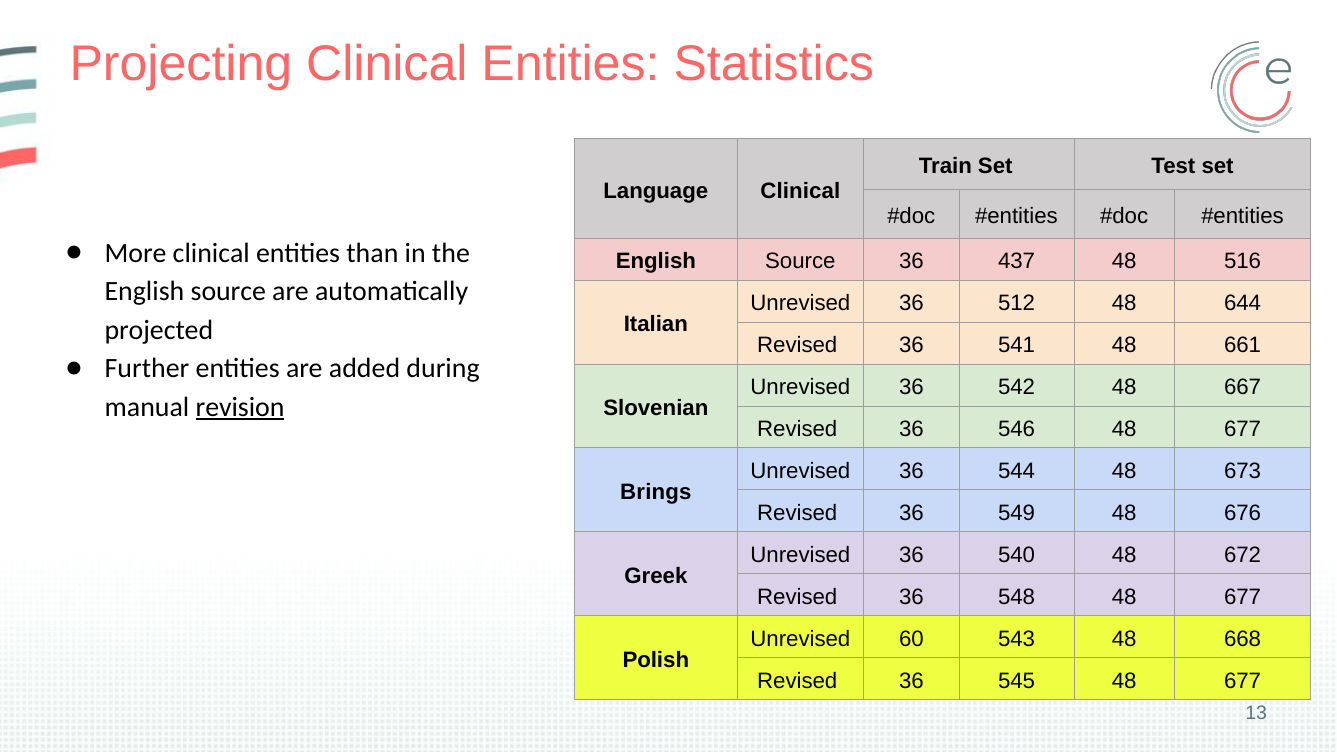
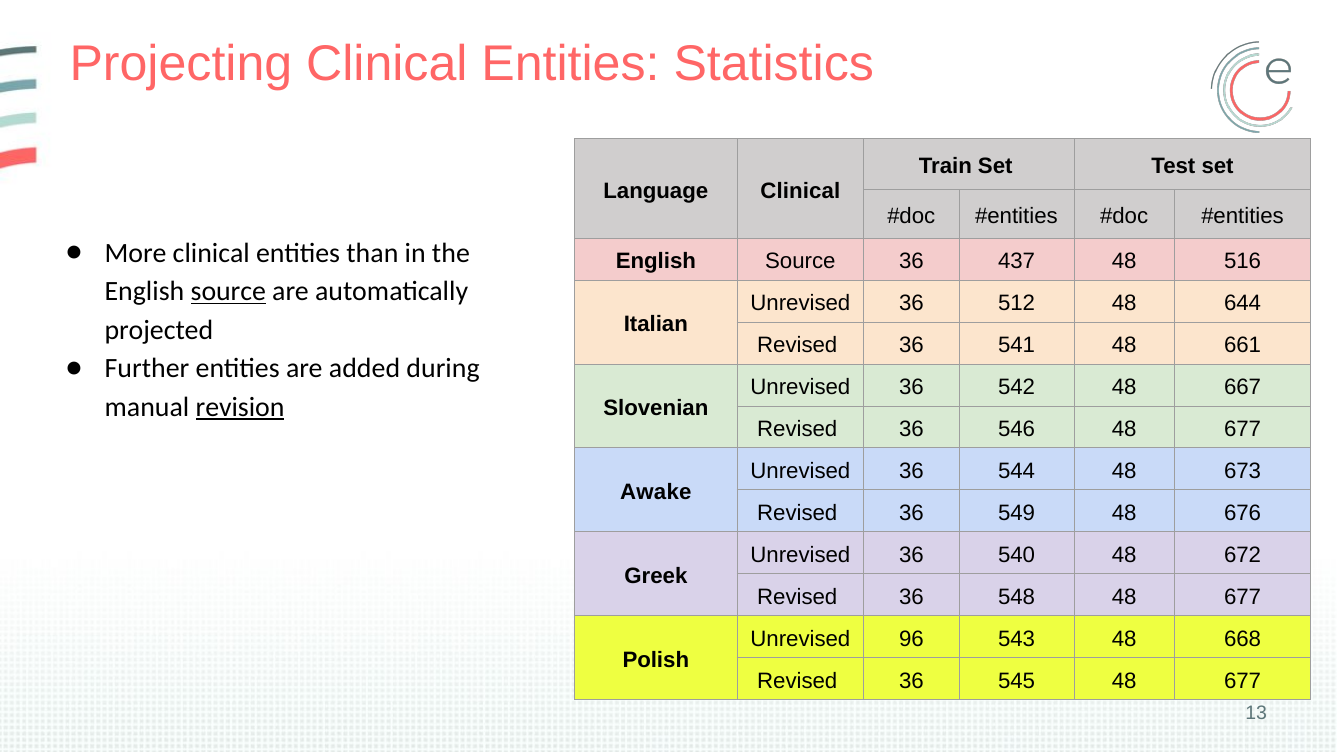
source underline: none -> present (228, 292)
Brings: Brings -> Awake (656, 492)
60: 60 -> 96 (911, 639)
